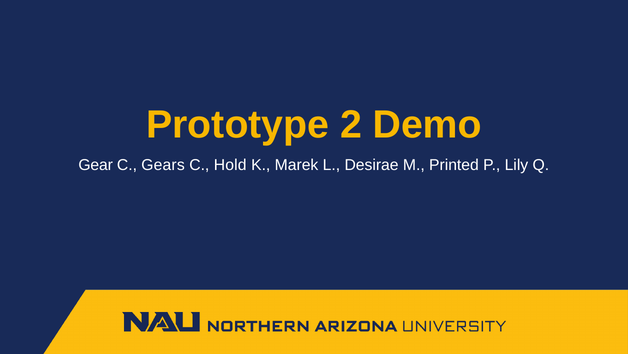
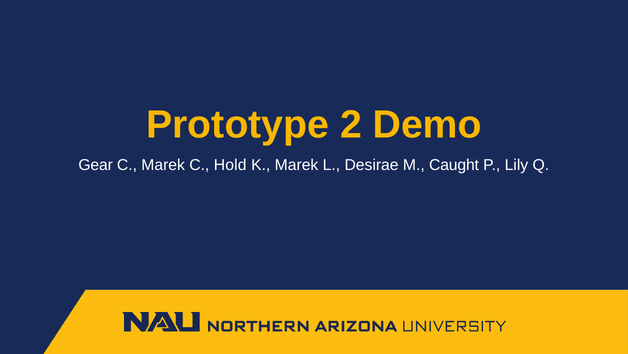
C Gears: Gears -> Marek (163, 164)
Printed: Printed -> Caught (454, 164)
